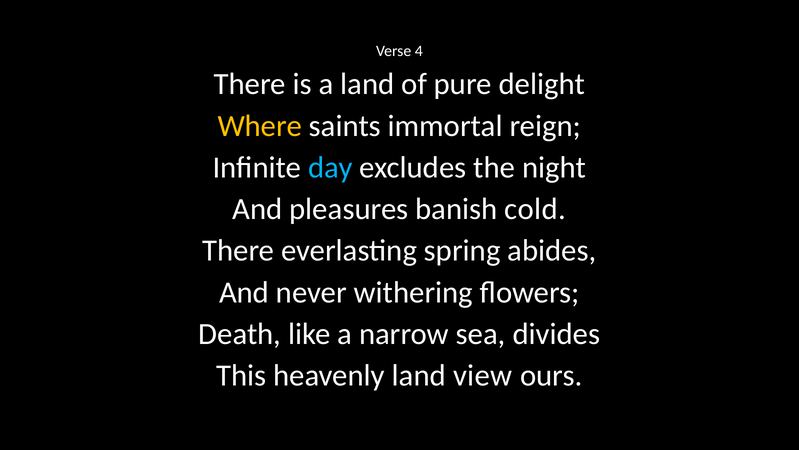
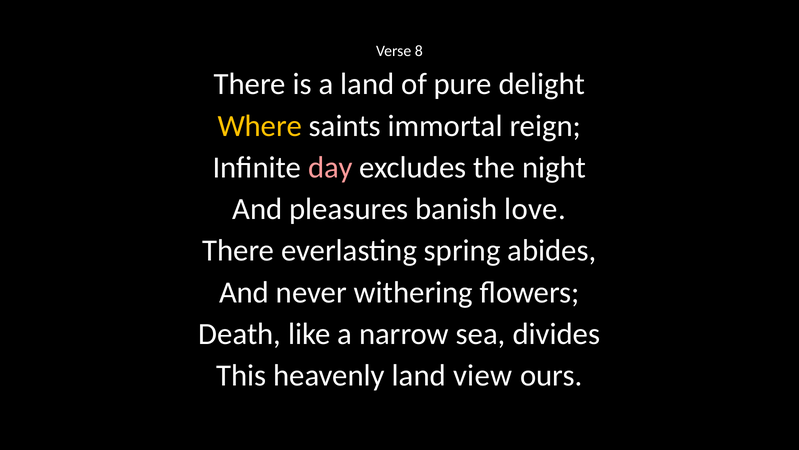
4: 4 -> 8 (419, 51)
day colour: light blue -> pink (330, 167)
cold: cold -> love (535, 209)
